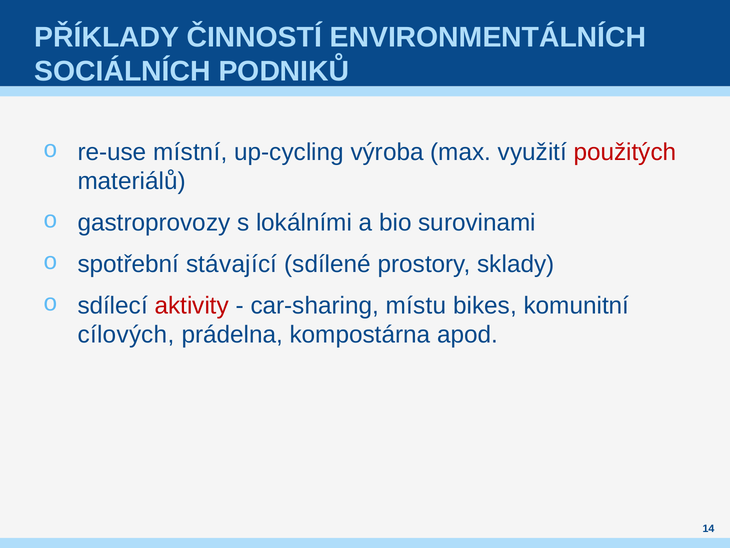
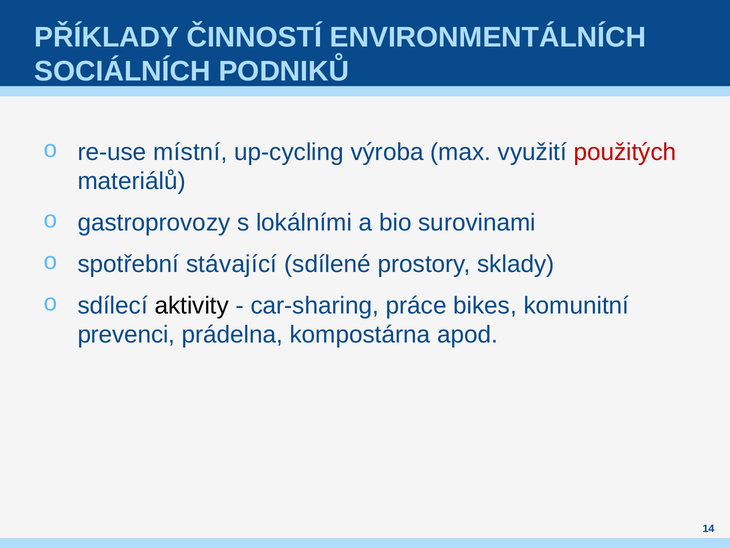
aktivity colour: red -> black (192, 305)
místu: místu -> práce (416, 305)
cílových: cílových -> prevenci (126, 335)
